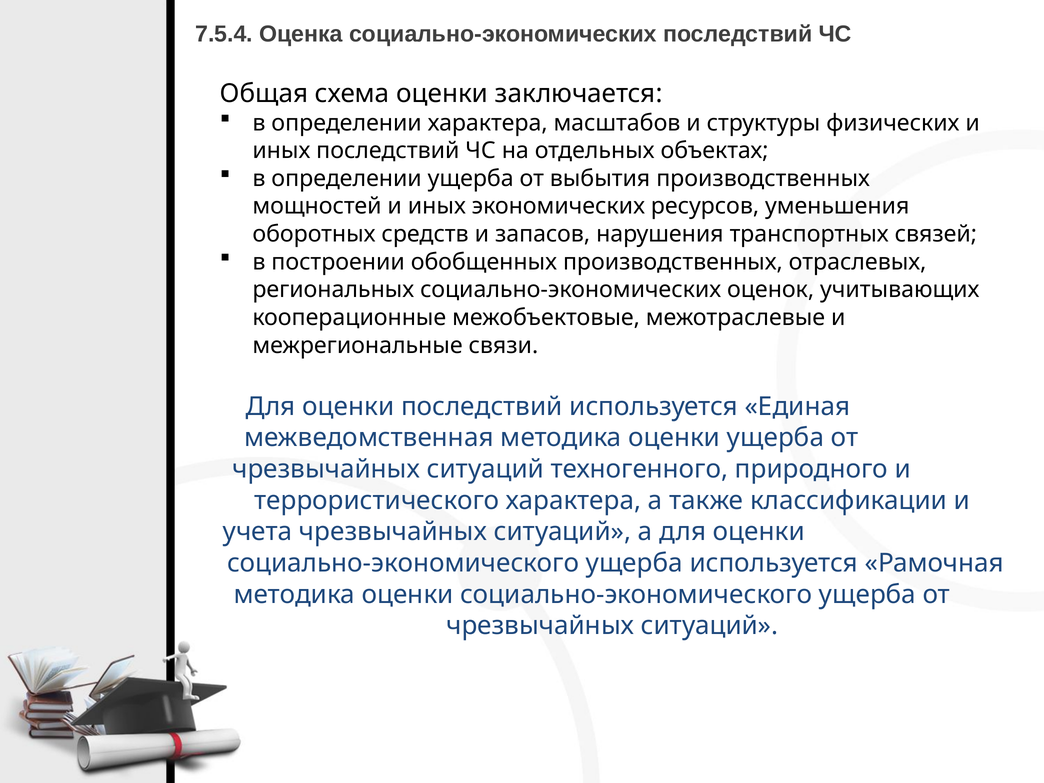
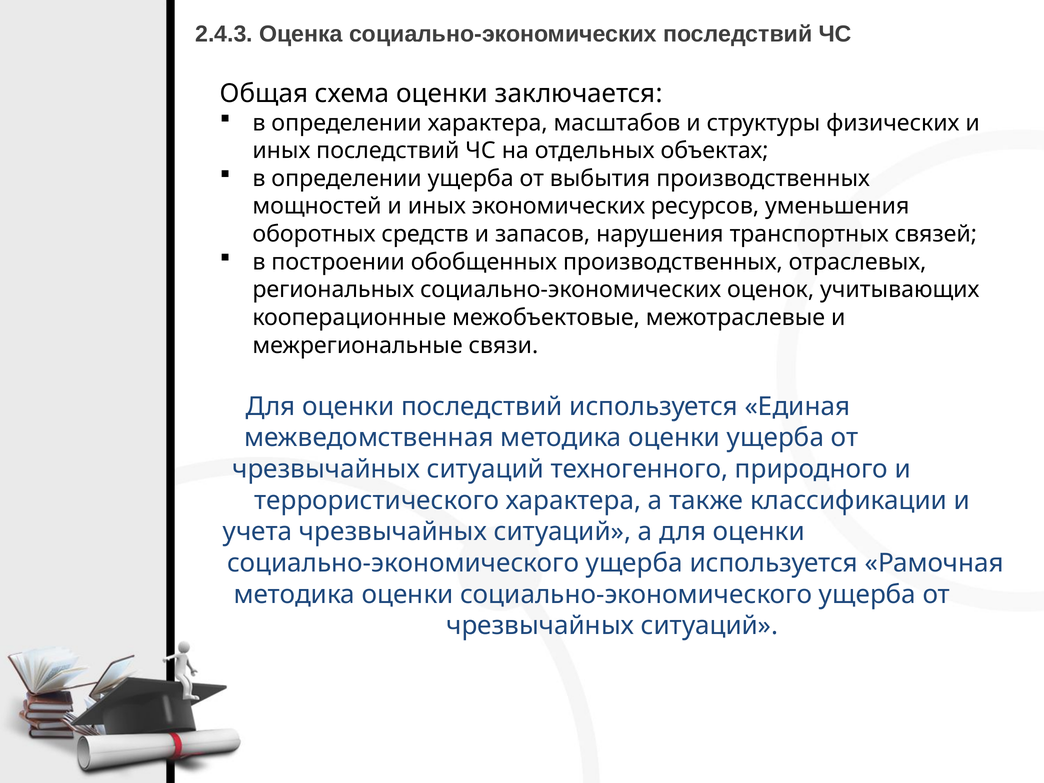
7.5.4: 7.5.4 -> 2.4.3 (224, 34)
